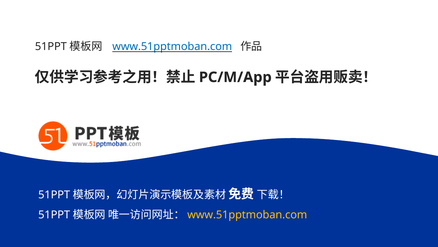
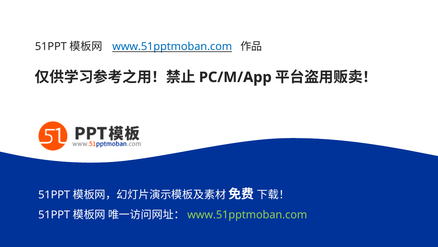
www.51pptmoban.com colour: yellow -> light green (247, 214)
